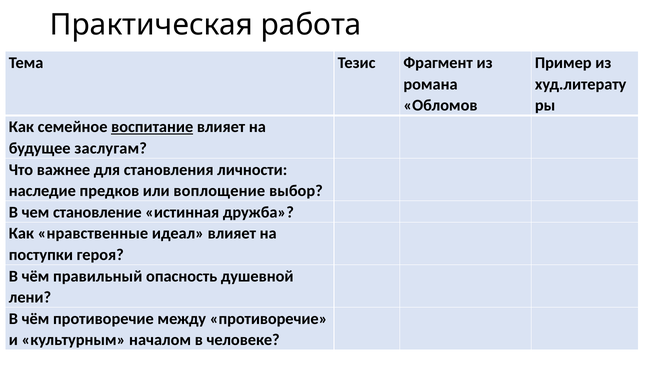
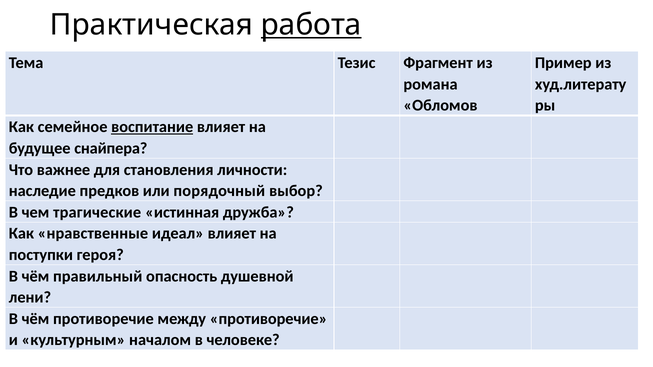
работа underline: none -> present (311, 25)
заслугам: заслугам -> снайпера (111, 149)
воплощение: воплощение -> порядочный (219, 191)
становление: становление -> трагические (97, 212)
